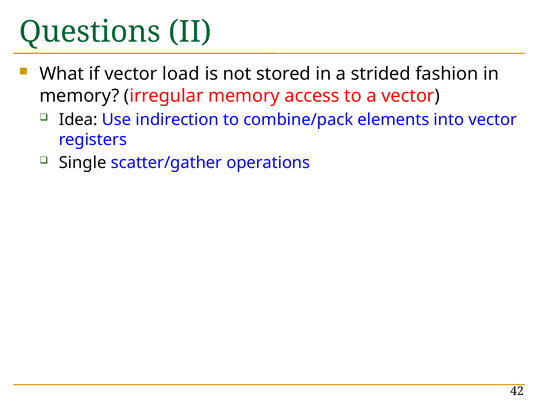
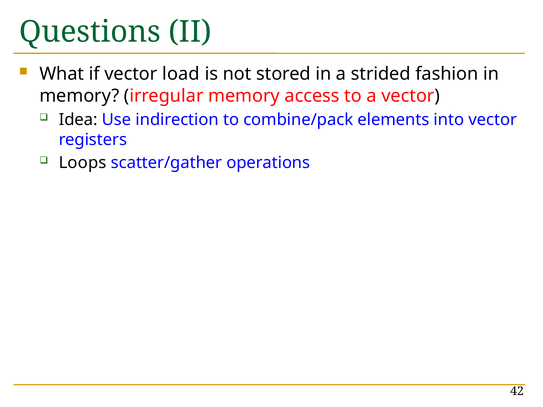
Single: Single -> Loops (83, 163)
